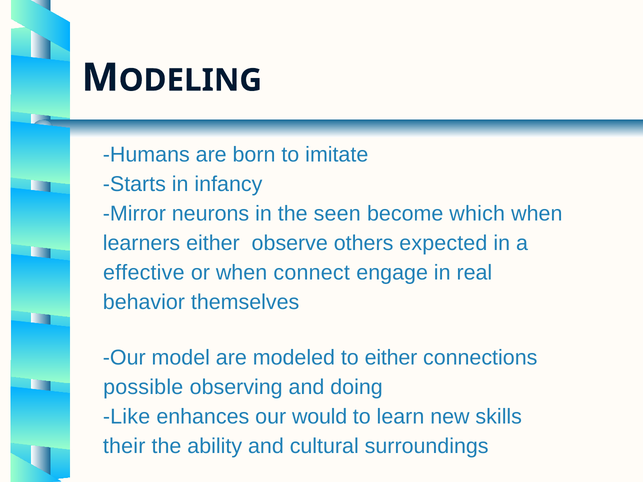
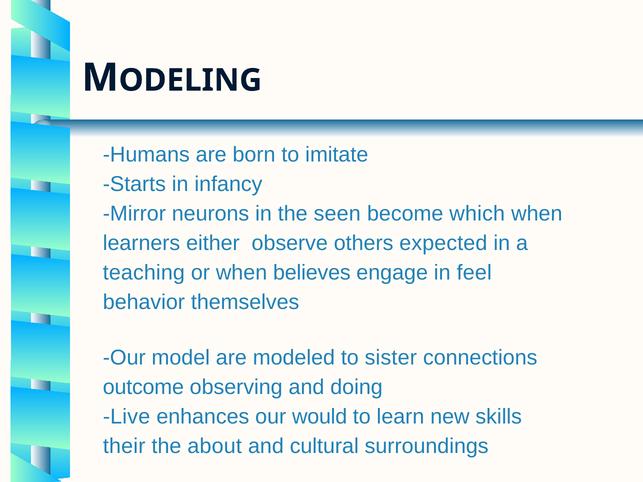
effective: effective -> teaching (144, 273)
connect: connect -> believes (312, 273)
real: real -> feel (474, 273)
to either: either -> sister (391, 358)
possible: possible -> outcome (143, 387)
Like: Like -> Live (127, 417)
ability: ability -> about (215, 446)
